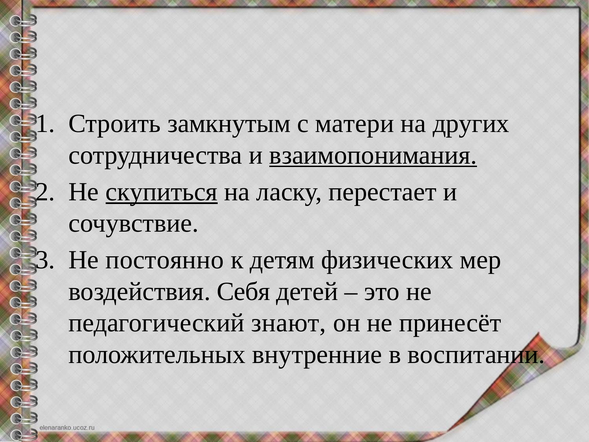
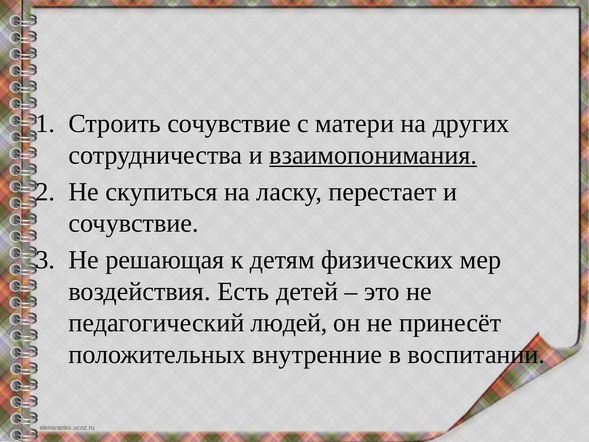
Строить замкнутым: замкнутым -> сочувствие (229, 124)
скупиться underline: present -> none (162, 192)
постоянно: постоянно -> решающая (165, 260)
Себя: Себя -> Есть (243, 291)
знают: знают -> людей (289, 323)
